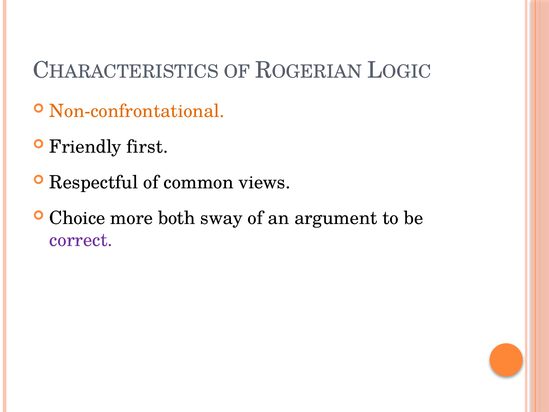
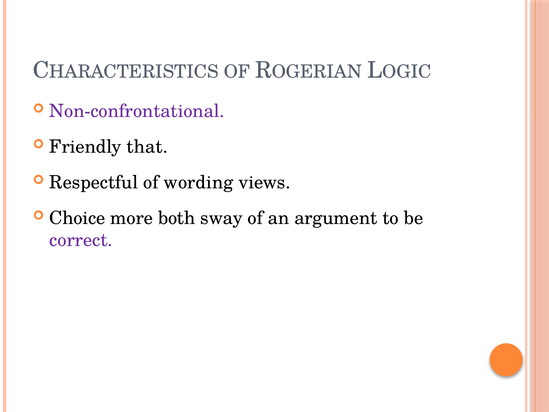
Non-confrontational colour: orange -> purple (137, 111)
first: first -> that (147, 147)
common: common -> wording (198, 182)
